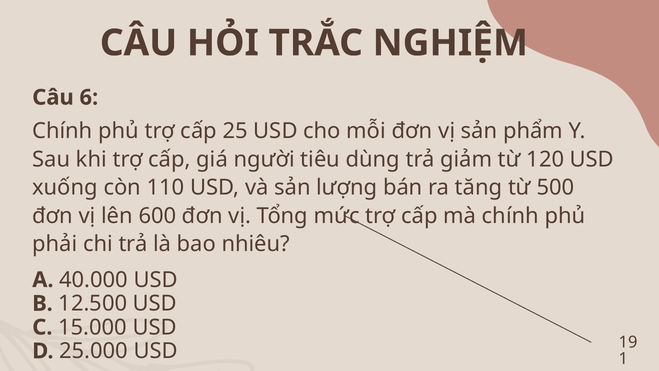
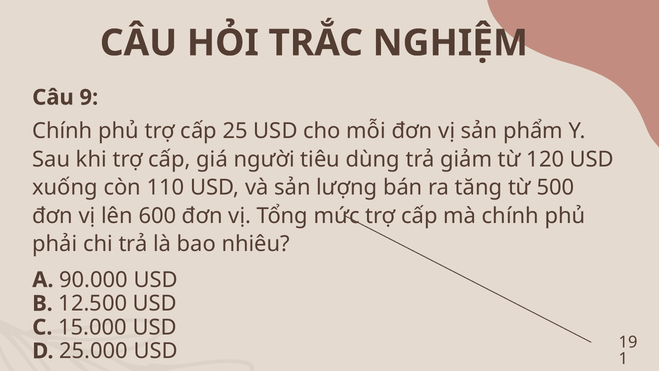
6: 6 -> 9 (89, 97)
40.000: 40.000 -> 90.000 (94, 280)
